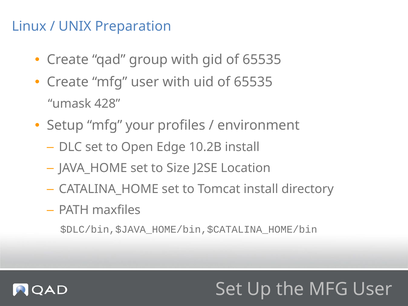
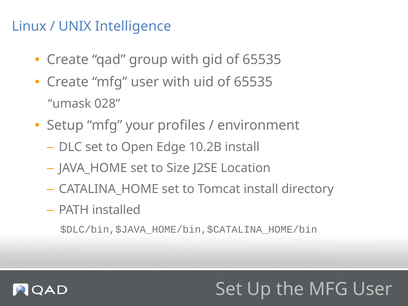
Preparation: Preparation -> Intelligence (133, 26)
428: 428 -> 028 (107, 104)
maxfiles: maxfiles -> installed (116, 210)
